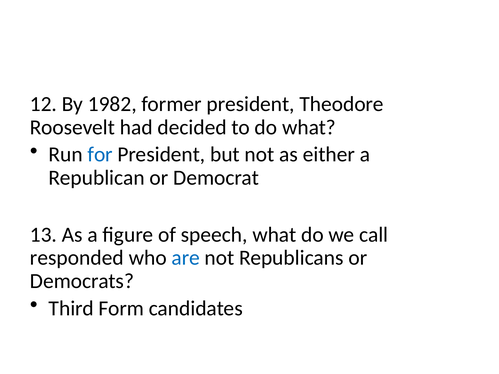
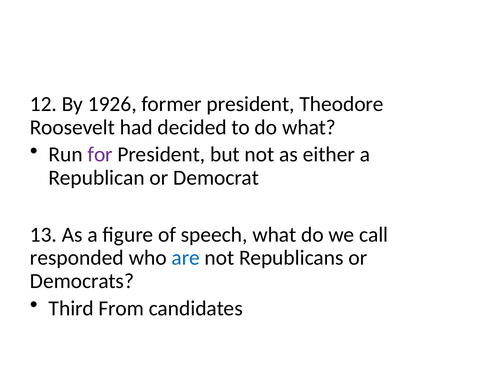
1982: 1982 -> 1926 (112, 104)
for colour: blue -> purple (100, 155)
Form: Form -> From (121, 309)
